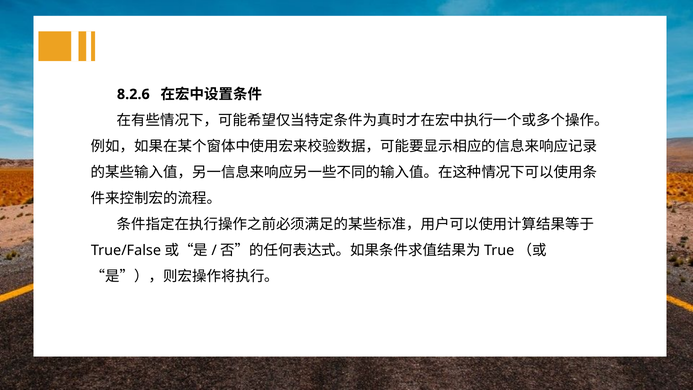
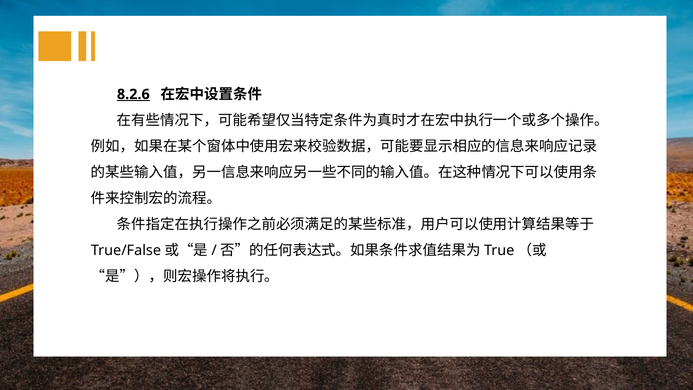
8.2.6 underline: none -> present (133, 94)
